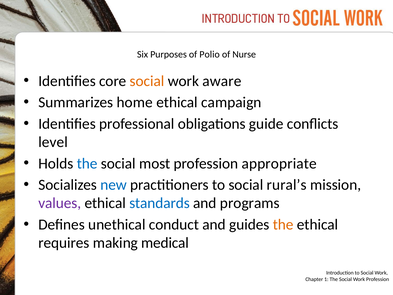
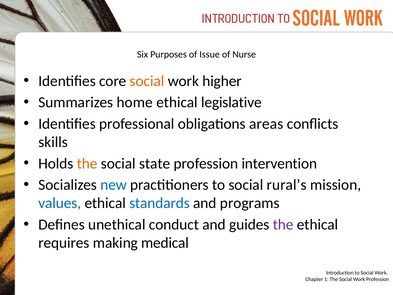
Polio: Polio -> Issue (210, 54)
aware: aware -> higher (222, 81)
campaign: campaign -> legislative (231, 102)
guide: guide -> areas (266, 124)
level: level -> skills (53, 142)
the colour: blue -> orange (87, 163)
most: most -> state (155, 163)
appropriate: appropriate -> intervention (279, 163)
values colour: purple -> blue (60, 203)
the colour: orange -> purple (283, 224)
